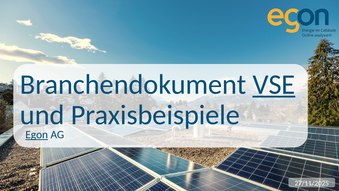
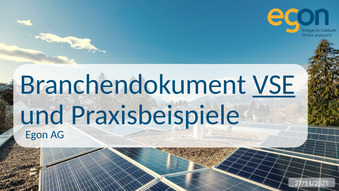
Egon underline: present -> none (37, 135)
